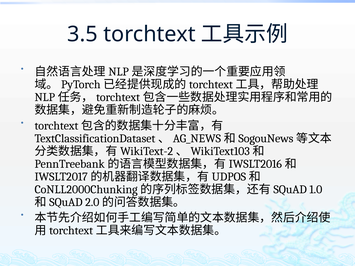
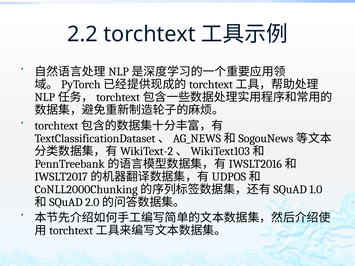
3.5: 3.5 -> 2.2 (82, 34)
